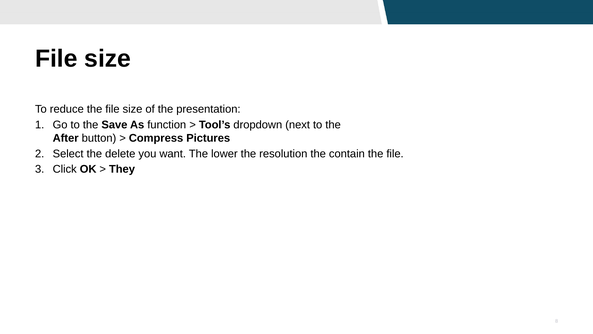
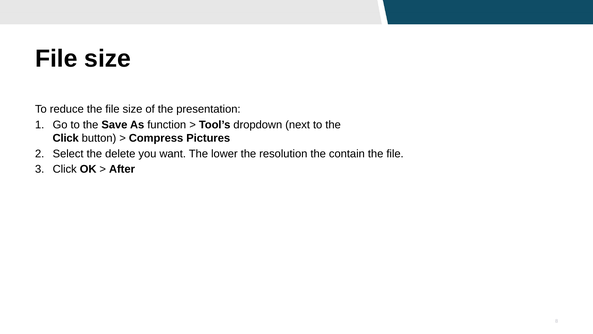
After: After -> Click (66, 138)
They: They -> After (122, 169)
